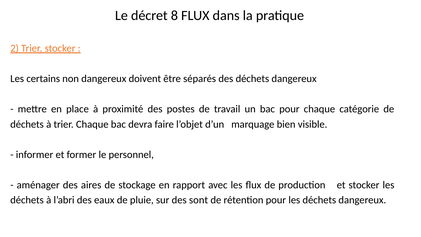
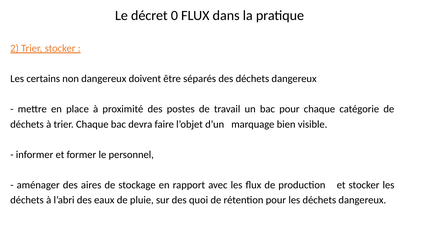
8: 8 -> 0 (174, 15)
sont: sont -> quoi (199, 200)
